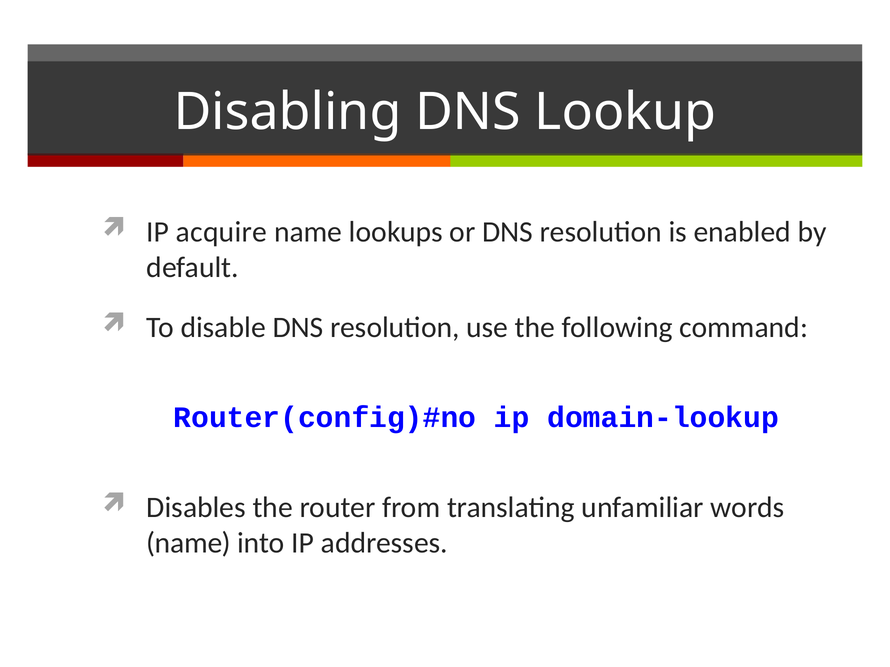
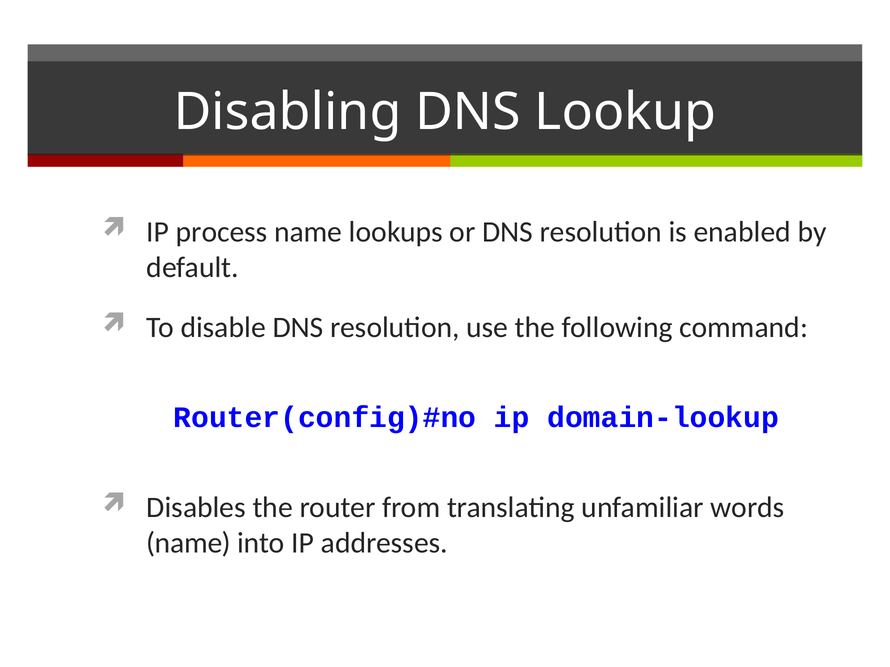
acquire: acquire -> process (222, 232)
